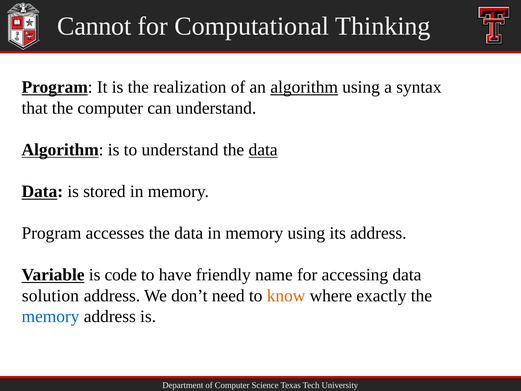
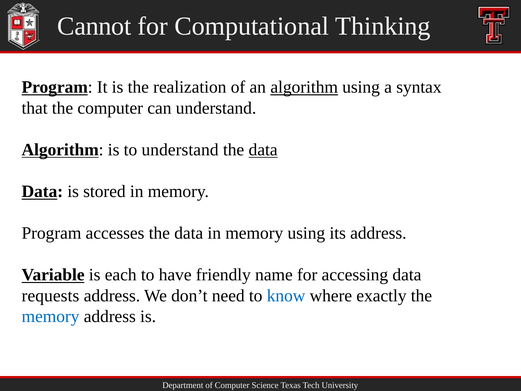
code: code -> each (121, 275)
solution: solution -> requests (50, 295)
know colour: orange -> blue (286, 295)
